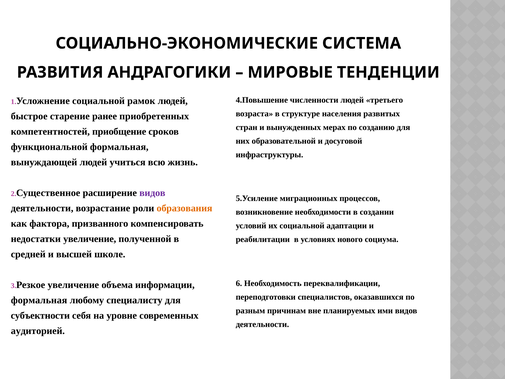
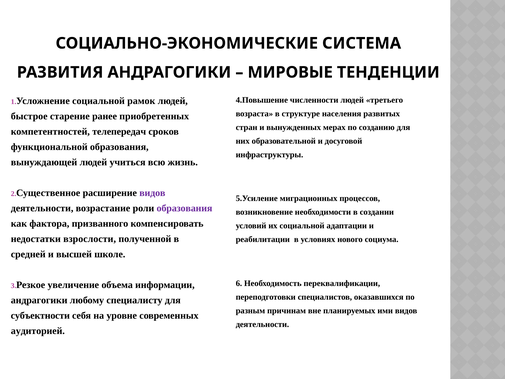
приобщение: приобщение -> телепередач (119, 132)
функциональной формальная: формальная -> образования (119, 147)
образования colour: orange -> purple (184, 208)
недостатки увеличение: увеличение -> взрослости (90, 239)
формальная: формальная -> андрагогики (39, 300)
